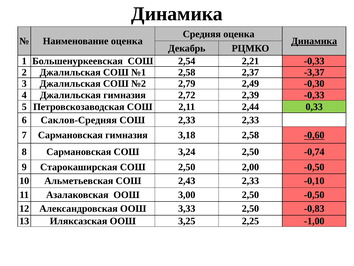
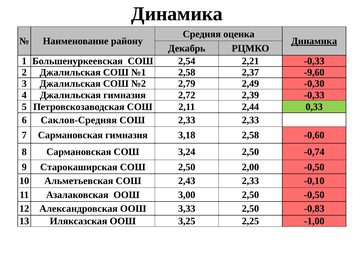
Наименование оценка: оценка -> району (127, 41)
-3,37: -3,37 -> -9,60 (314, 72)
-0,60 underline: present -> none (314, 135)
